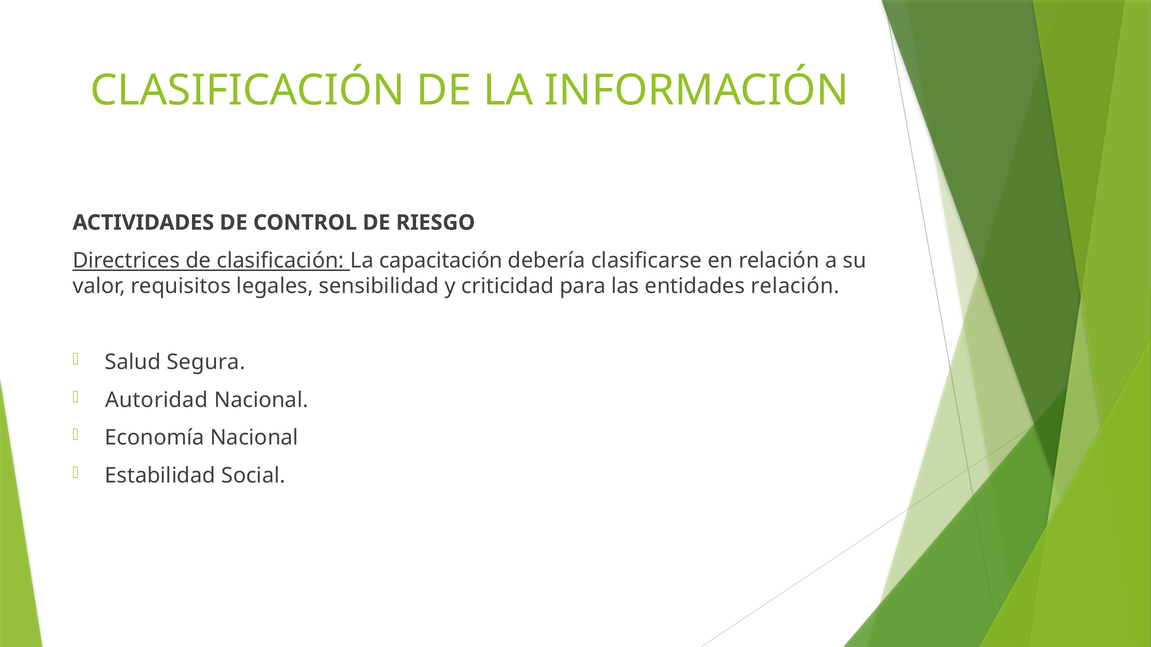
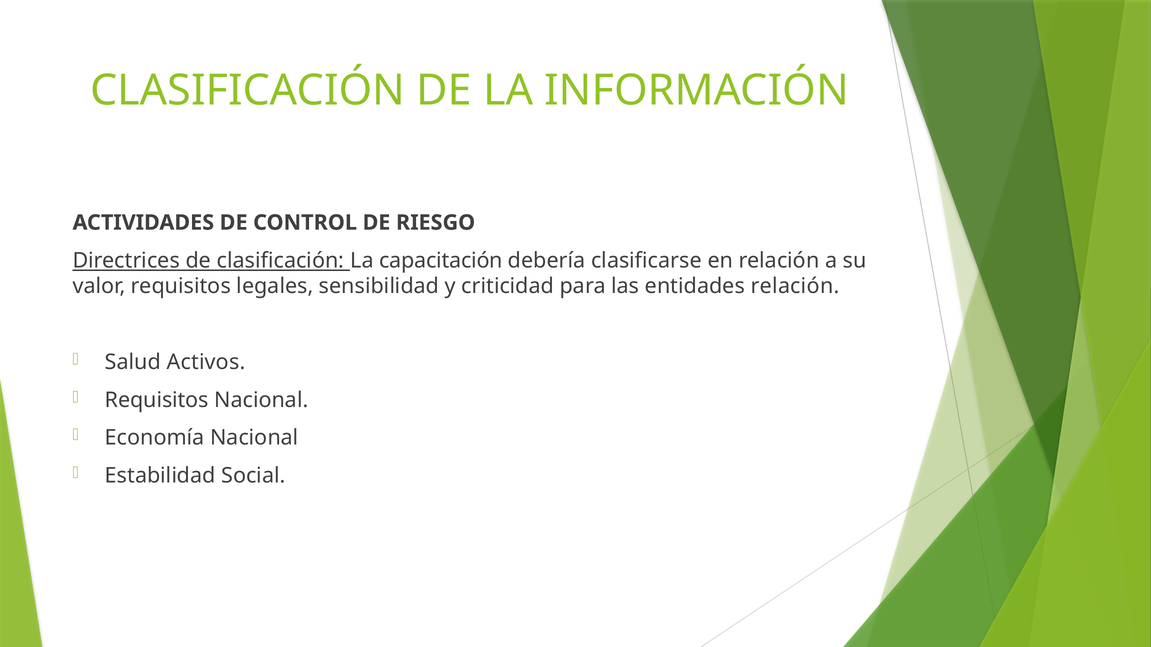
Segura: Segura -> Activos (206, 362)
Autoridad: Autoridad -> Requisitos (157, 400)
